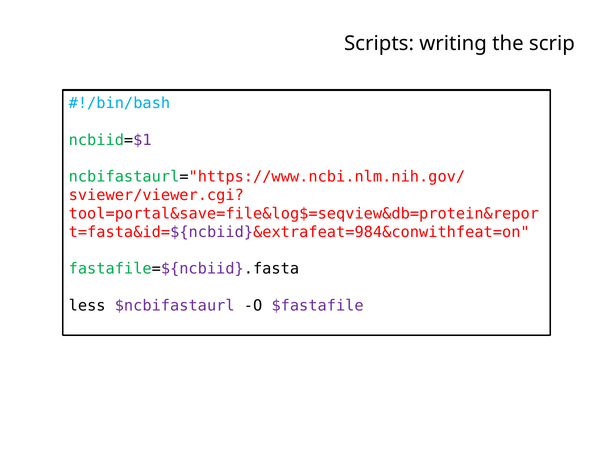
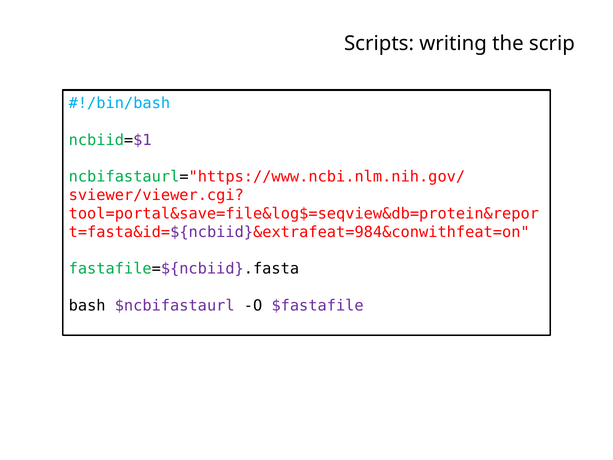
less: less -> bash (87, 305)
